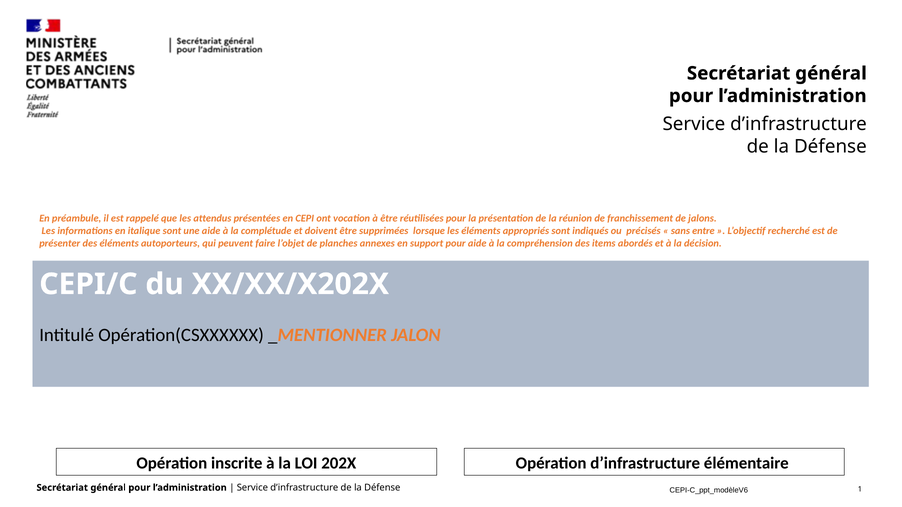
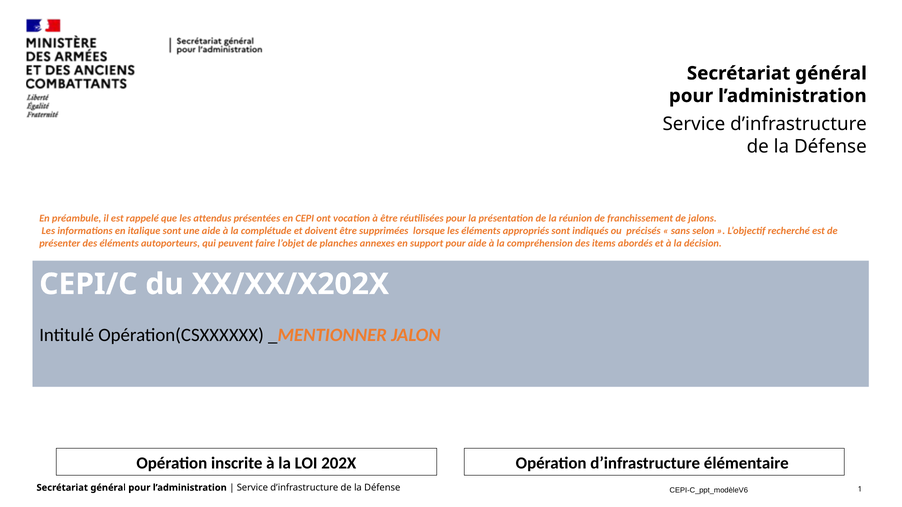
entre: entre -> selon (703, 231)
